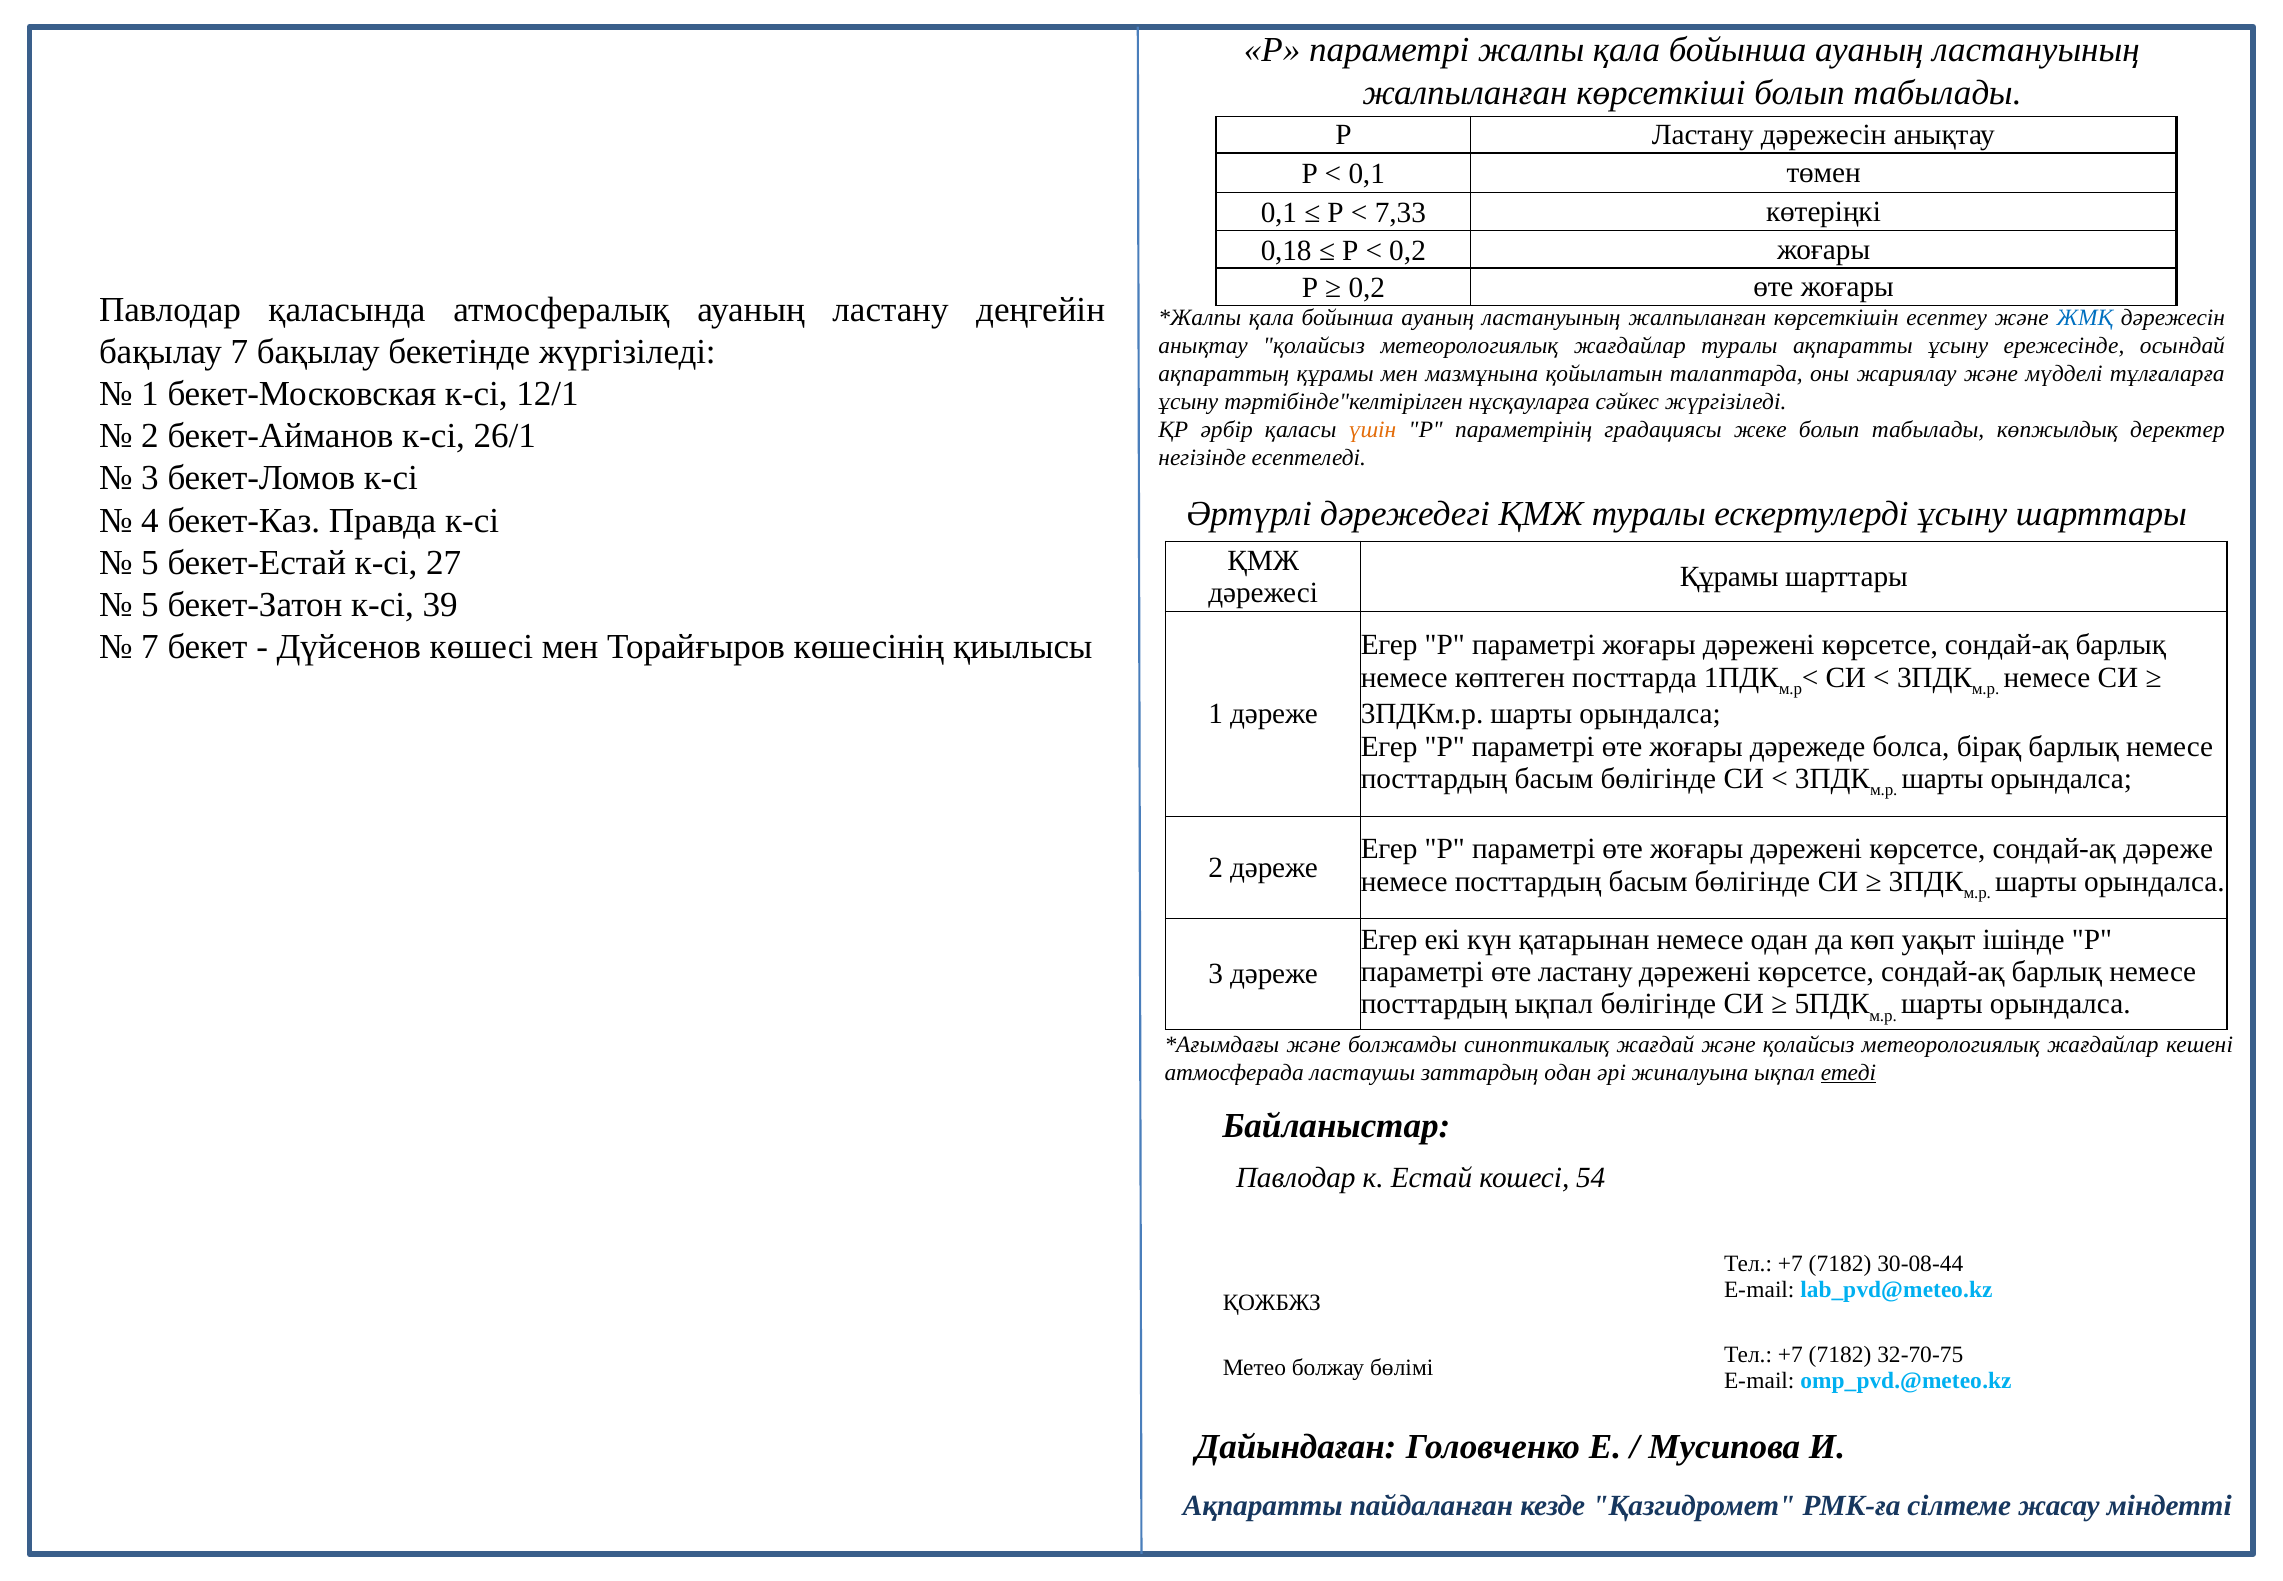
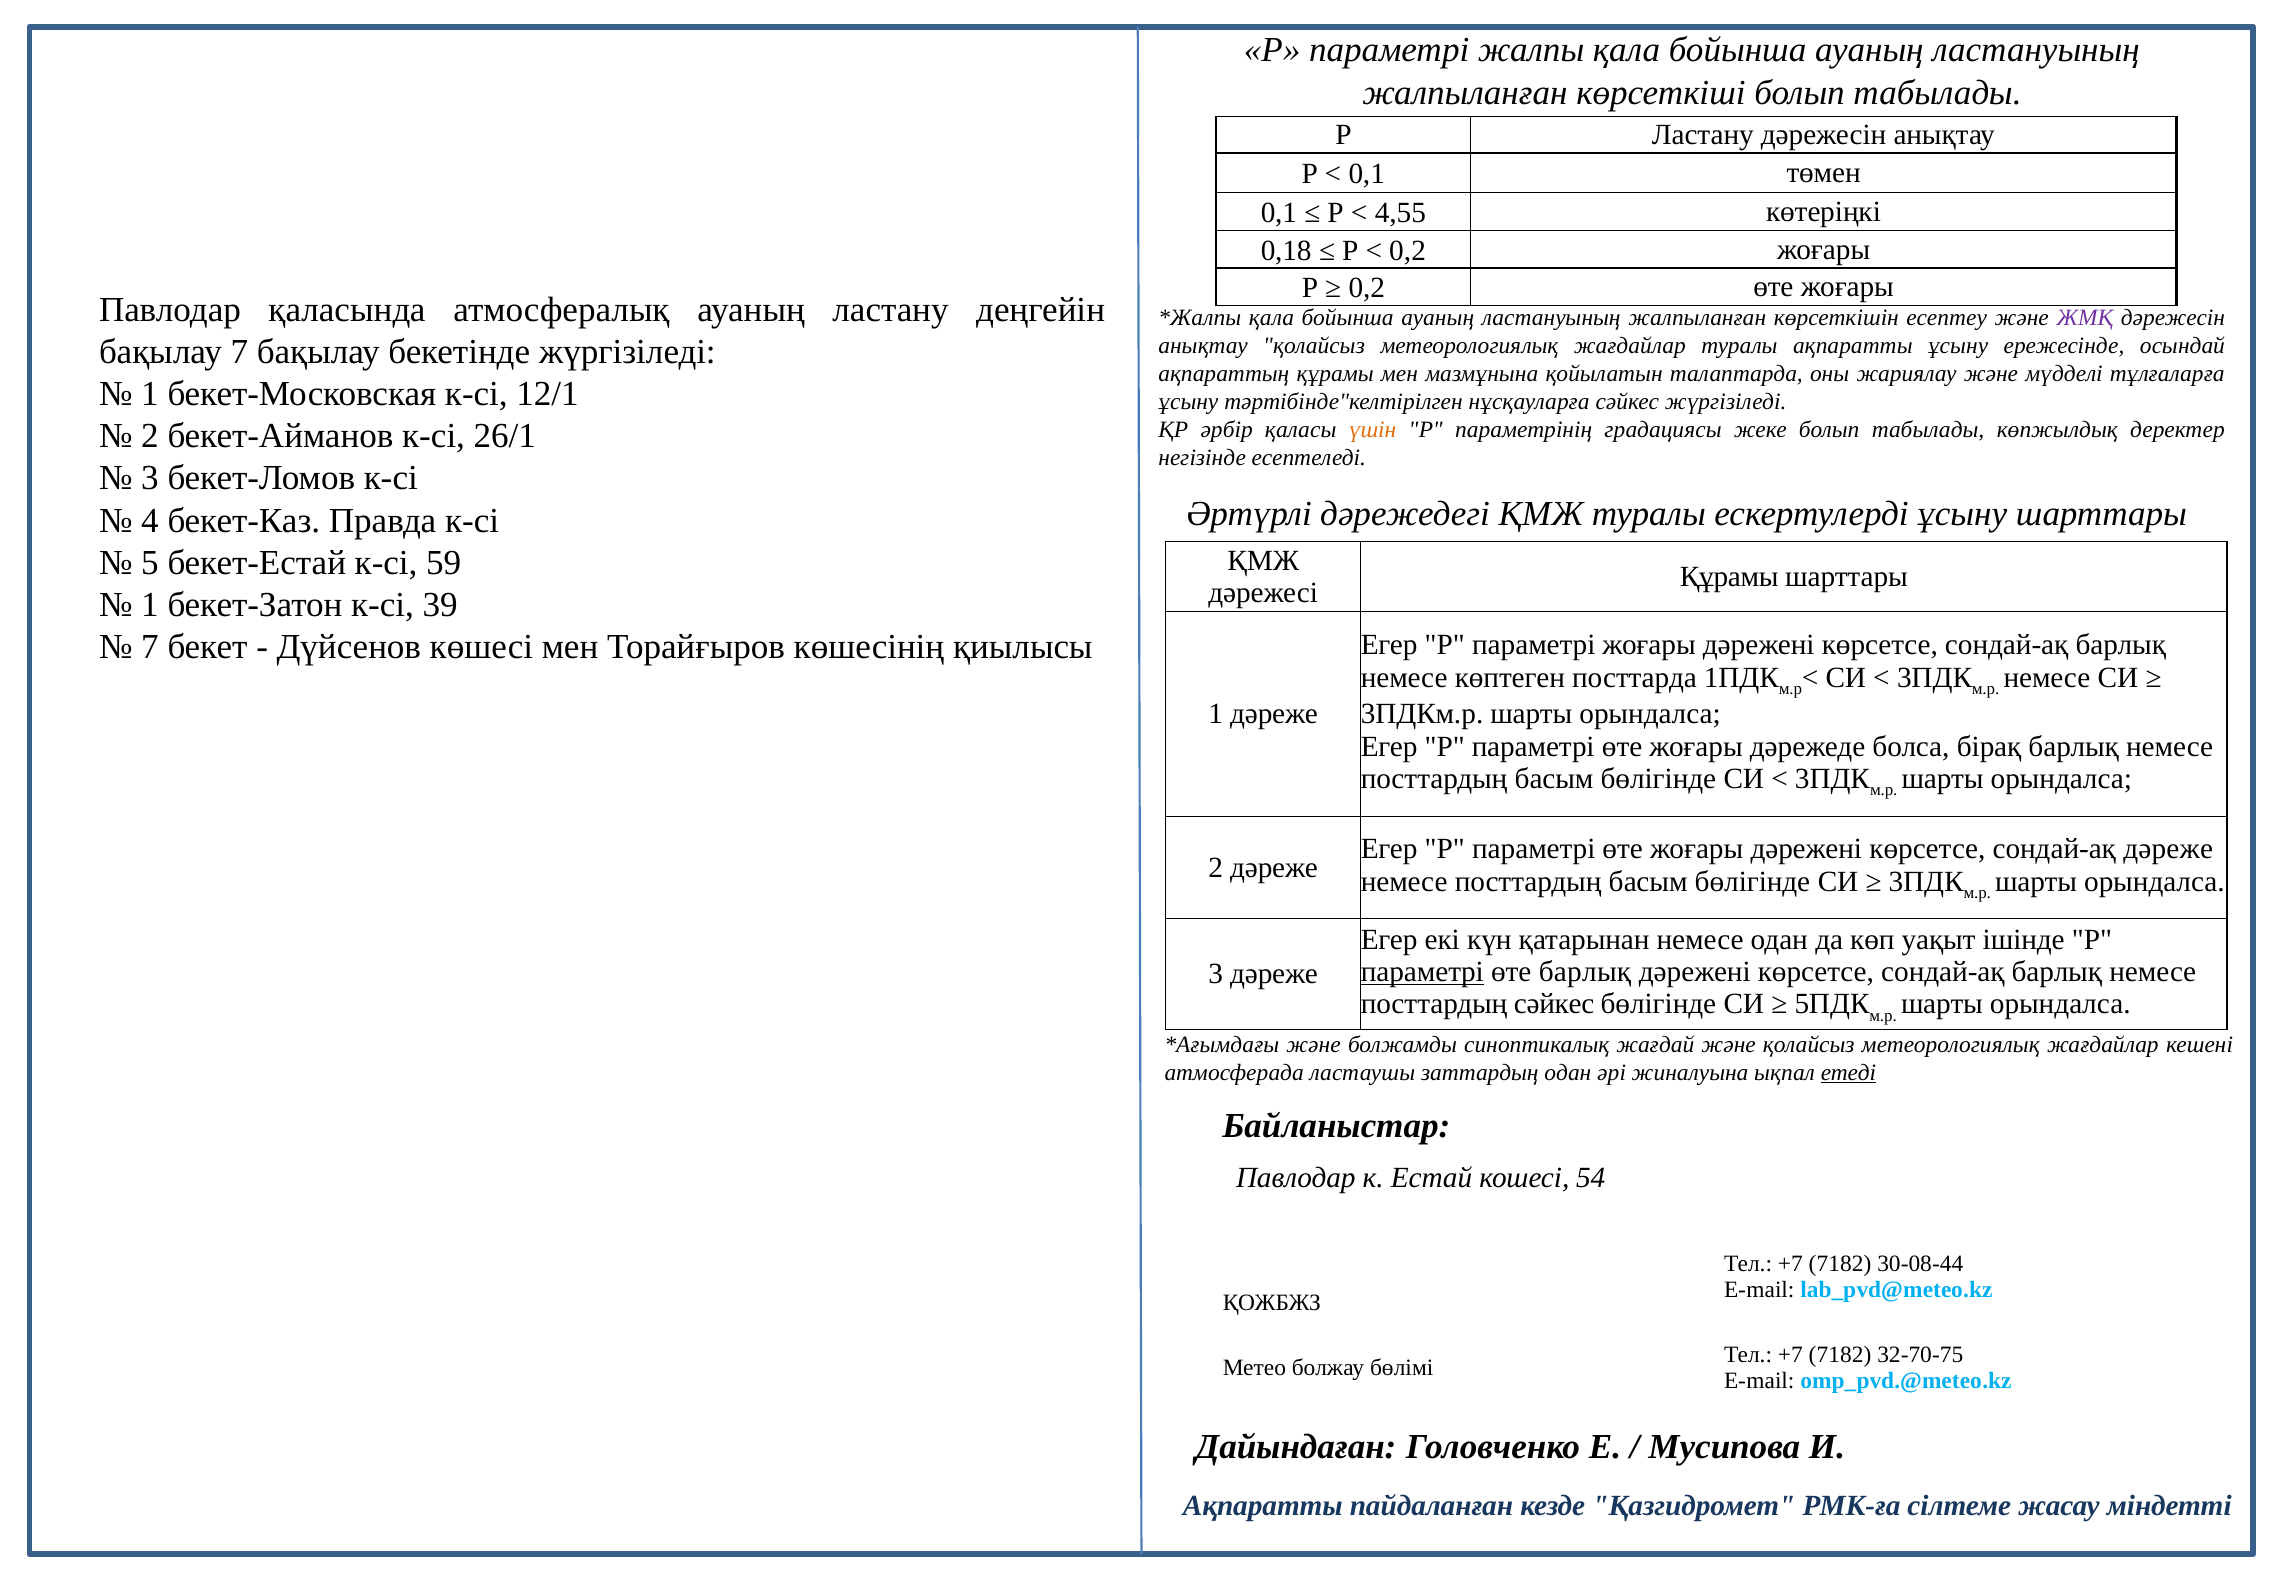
7,33: 7,33 -> 4,55 (1400, 213)
ЖМҚ colour: blue -> purple (2085, 318)
27: 27 -> 59 (444, 562)
5: 5 -> 1 (150, 605)
параметрі underline: none -> present (1422, 972)
өте ластану: ластану -> барлық (1585, 972)
посттардың ықпал: ықпал -> сәйкес (1554, 1004)
